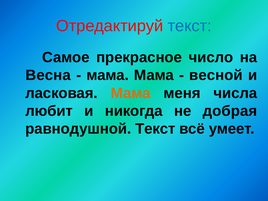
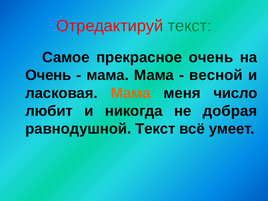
текст colour: blue -> green (190, 26)
прекрасное число: число -> очень (211, 57)
Весна: Весна -> Очень (48, 75)
числа: числа -> число (235, 93)
